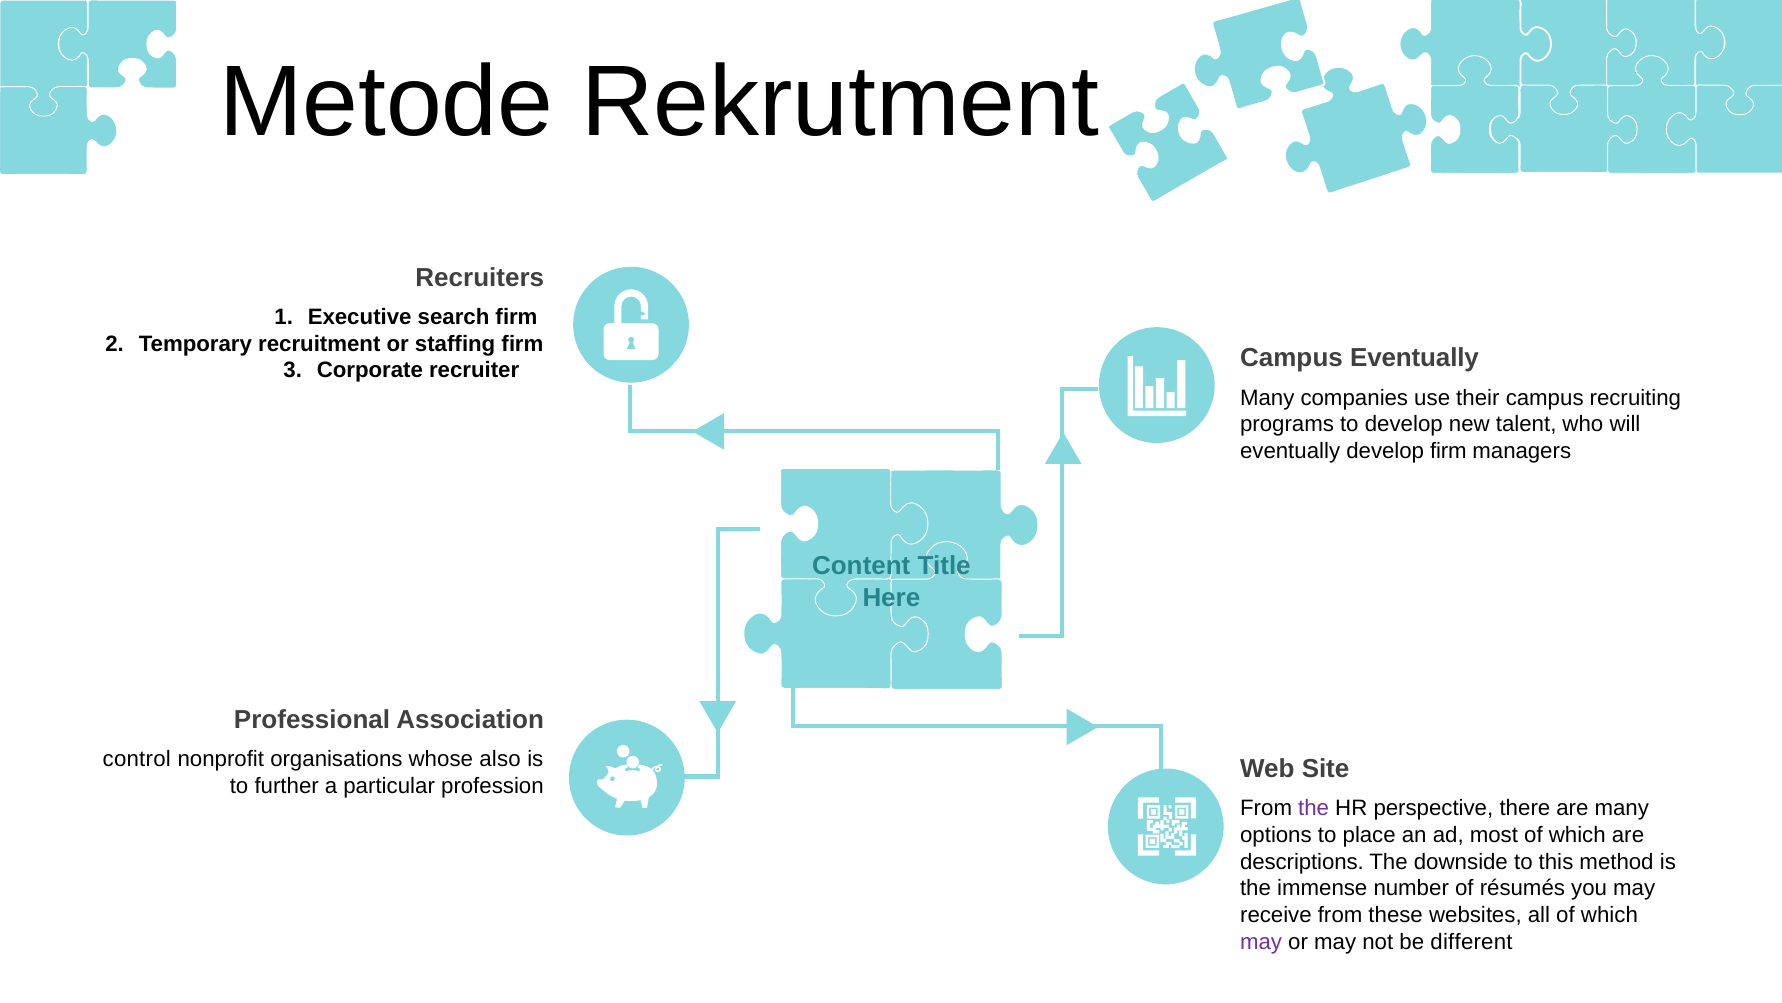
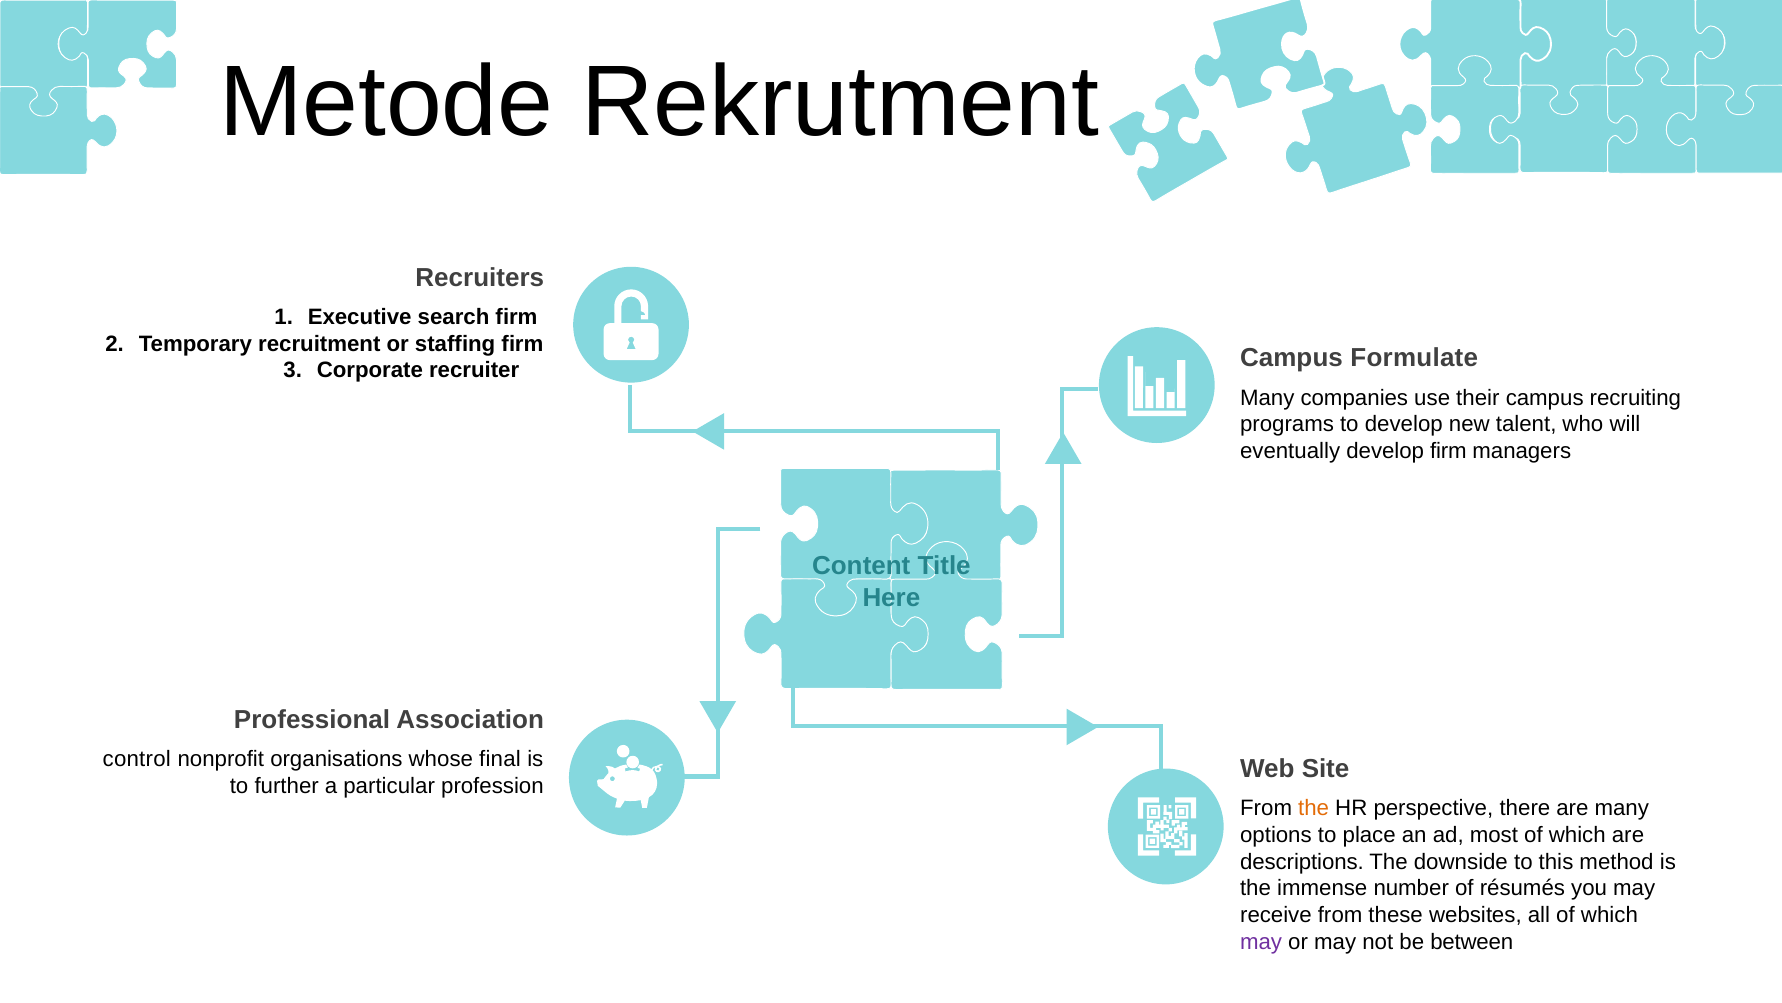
Campus Eventually: Eventually -> Formulate (1414, 358)
also: also -> final (500, 759)
the colour: purple -> orange (1314, 808)
different: different -> between (1472, 941)
